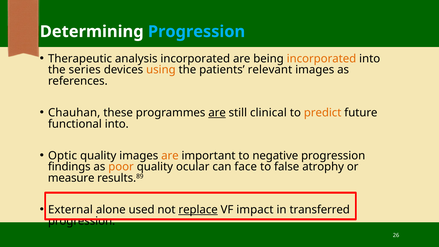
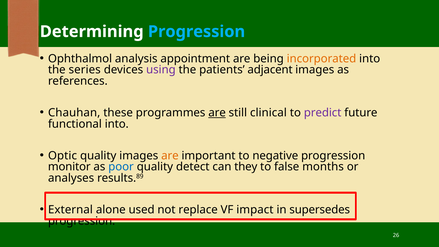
Therapeutic: Therapeutic -> Ophthalmol (80, 59)
analysis incorporated: incorporated -> appointment (195, 59)
using colour: orange -> purple (161, 70)
relevant: relevant -> adjacent (270, 70)
predict colour: orange -> purple (323, 113)
findings: findings -> monitor (69, 167)
poor colour: orange -> blue (121, 167)
ocular: ocular -> detect (193, 167)
face: face -> they (246, 167)
atrophy: atrophy -> months (323, 167)
measure: measure -> analyses (71, 178)
replace underline: present -> none (198, 210)
transferred: transferred -> supersedes (320, 210)
